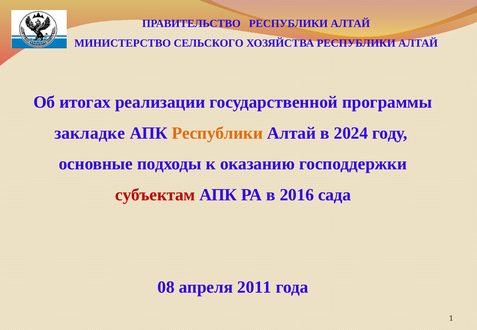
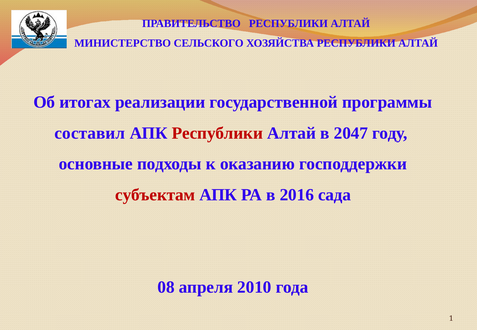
закладке: закладке -> составил (90, 133)
Республики colour: orange -> red (217, 133)
2024: 2024 -> 2047 (351, 133)
2011: 2011 -> 2010 (254, 287)
